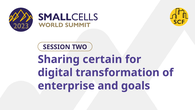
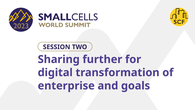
certain: certain -> further (102, 59)
